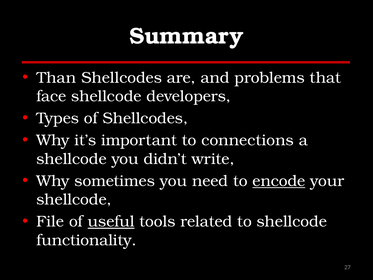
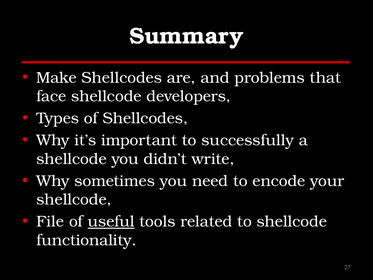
Than: Than -> Make (56, 78)
connections: connections -> successfully (248, 140)
encode underline: present -> none (279, 181)
